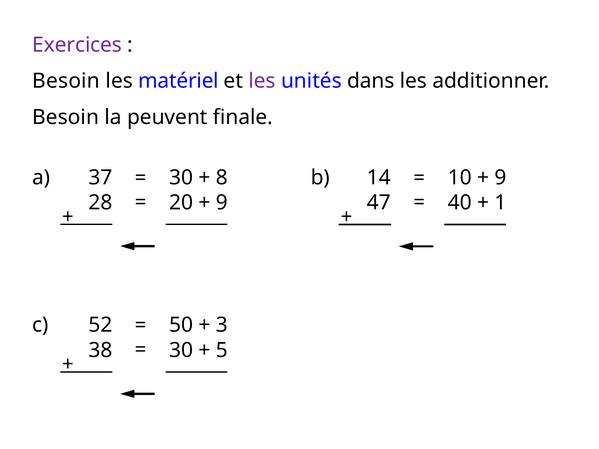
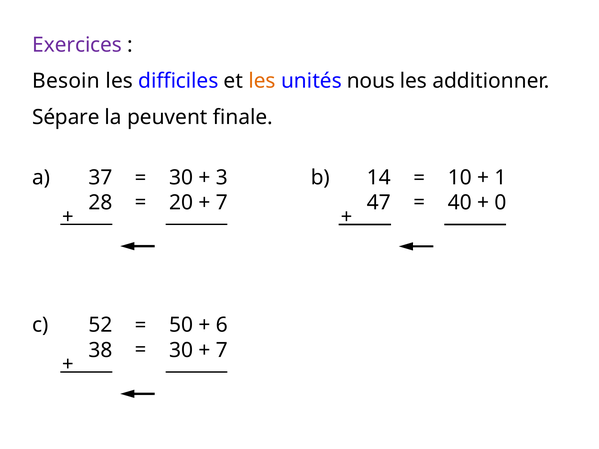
matériel: matériel -> difficiles (178, 81)
les colour: purple -> orange (262, 81)
dans: dans -> nous (371, 81)
Besoin: Besoin -> Sépare (66, 117)
8: 8 -> 3 (222, 178)
9: 9 -> 1 (500, 178)
9: 9 -> 7 (222, 203)
1: 1 -> 0 (500, 203)
3: 3 -> 6 (222, 325)
5: 5 -> 7 (222, 350)
